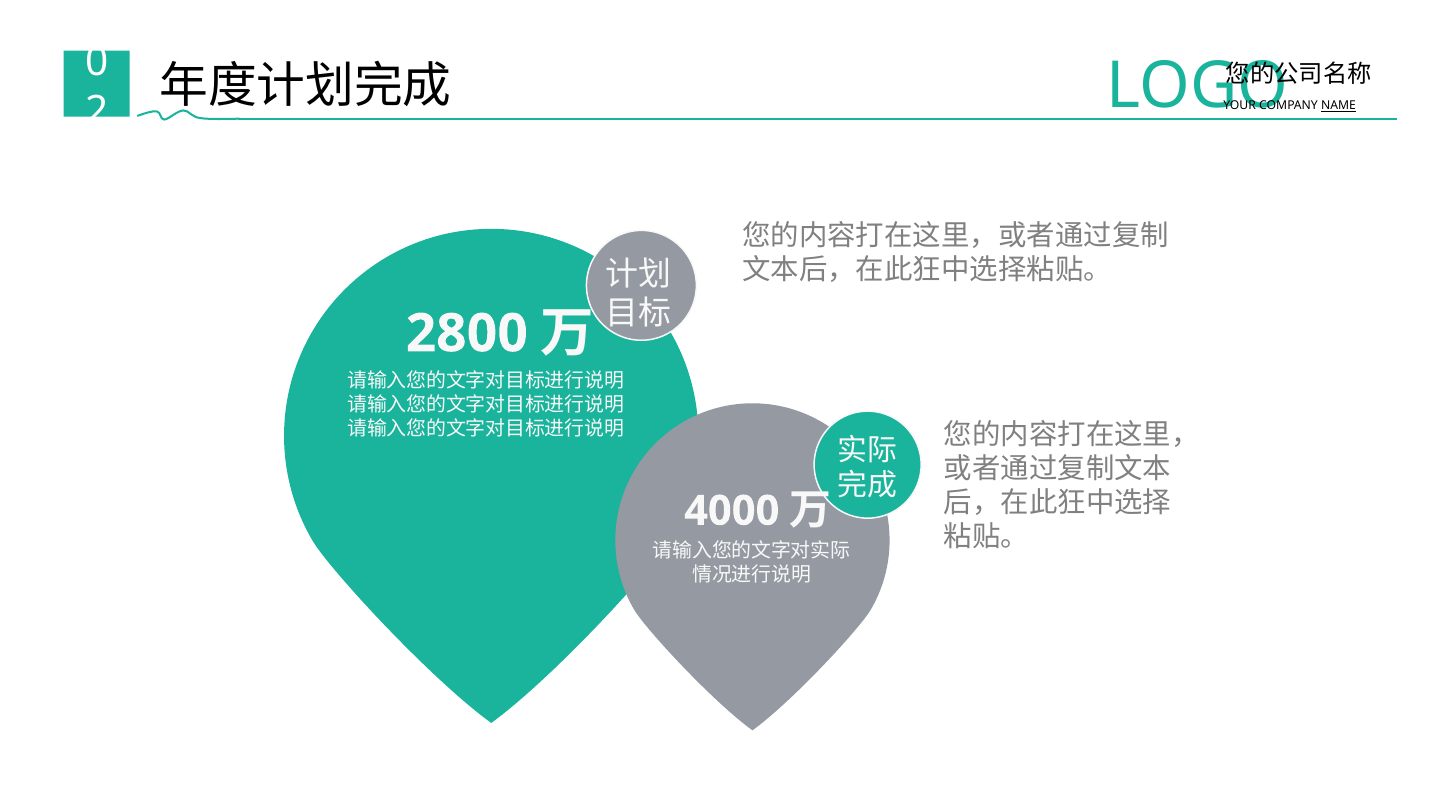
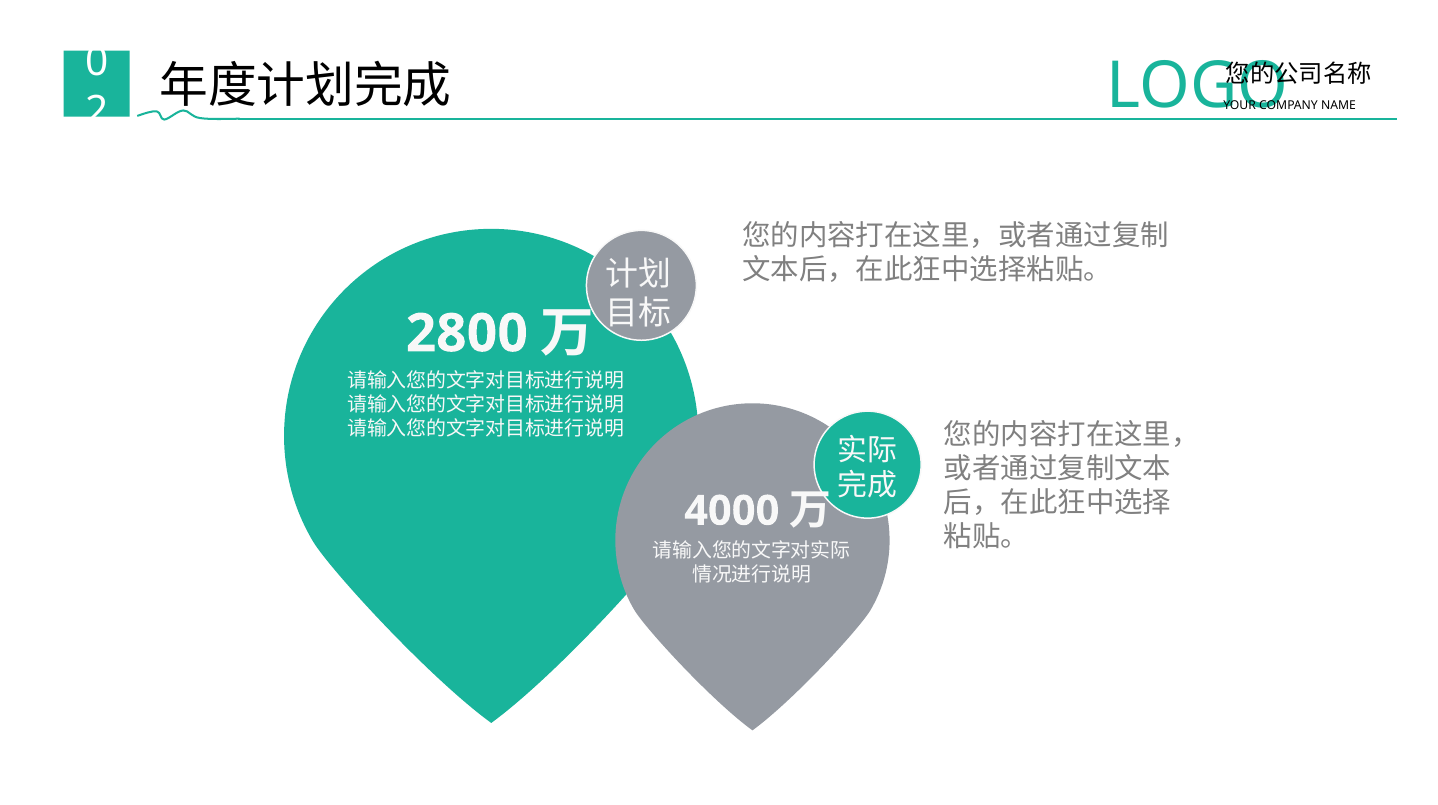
NAME underline: present -> none (1339, 106)
